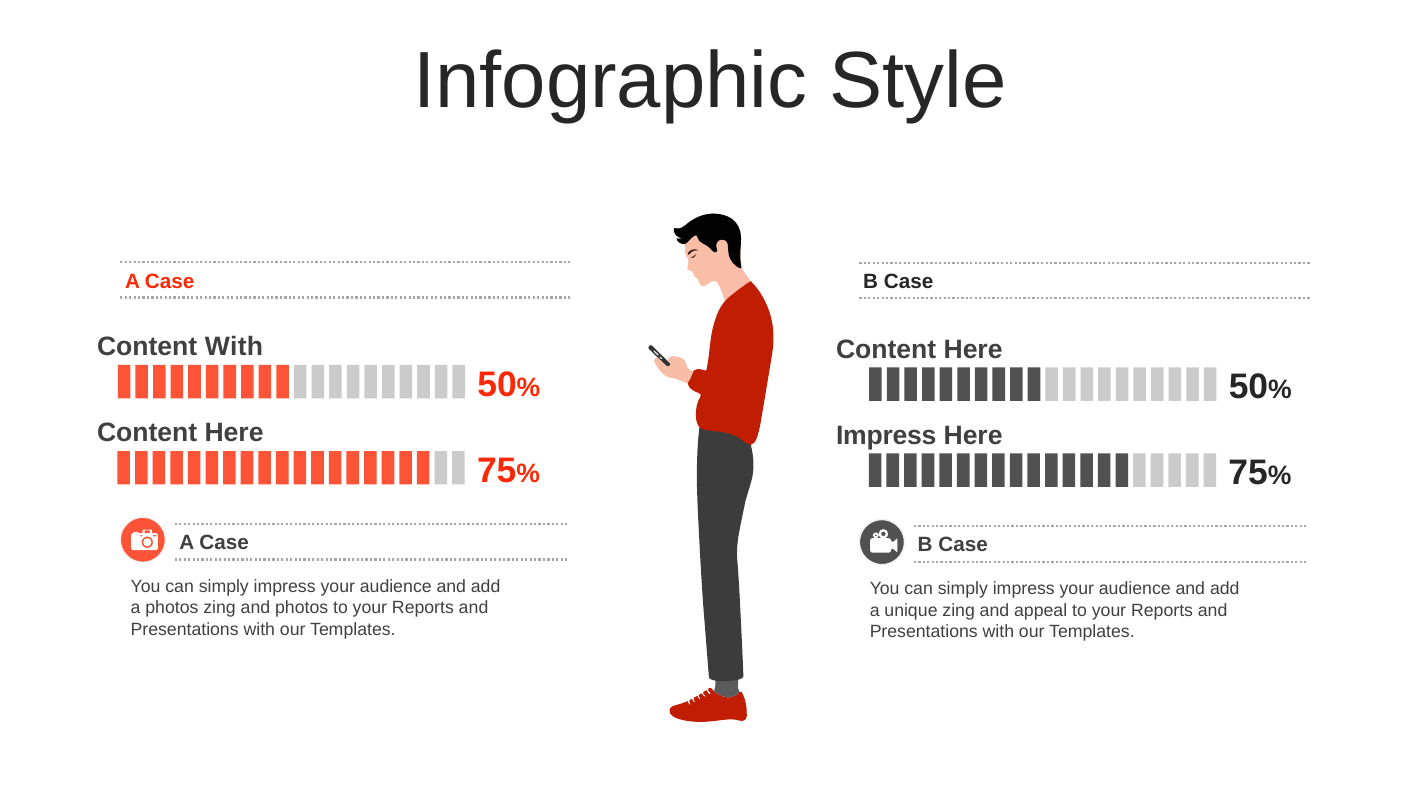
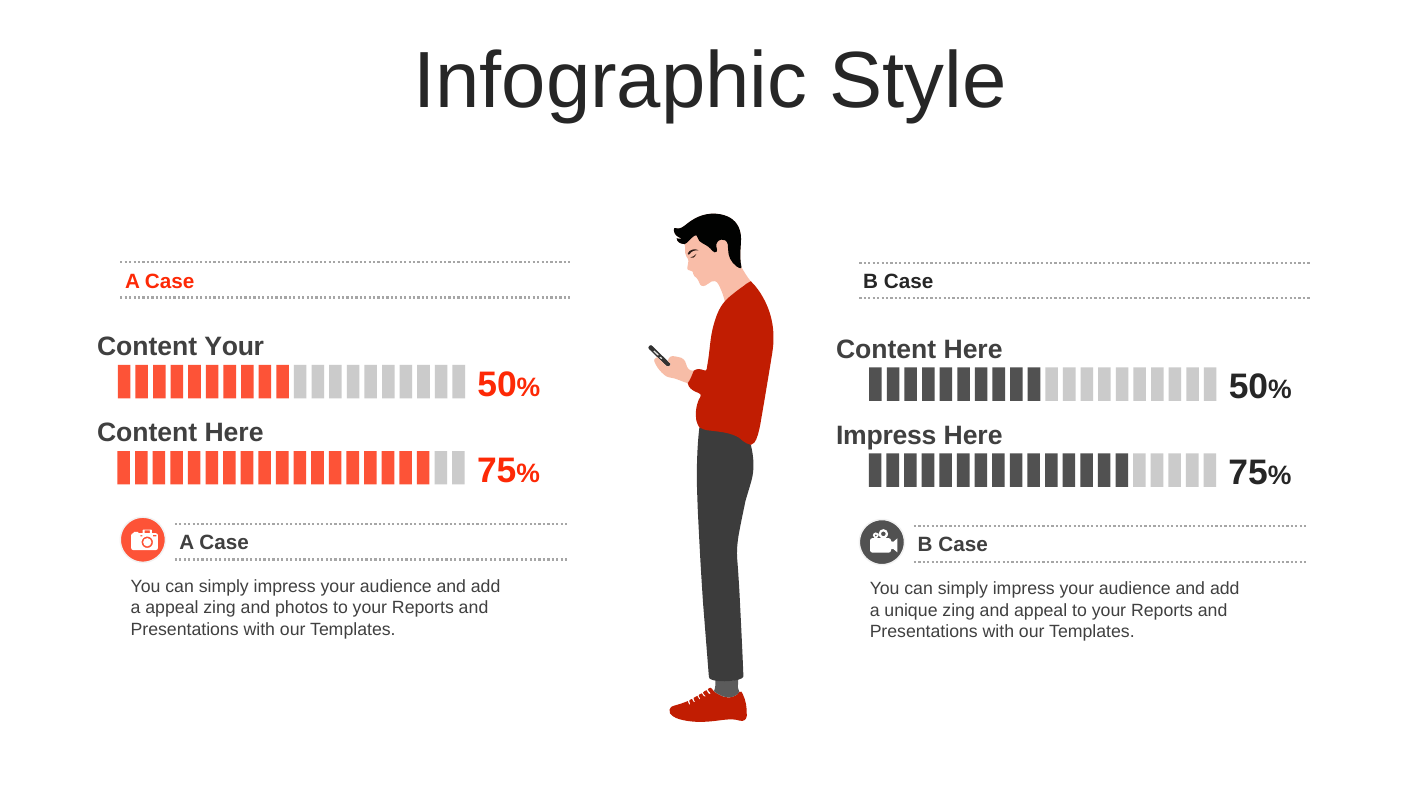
Content With: With -> Your (234, 347)
a photos: photos -> appeal (172, 608)
